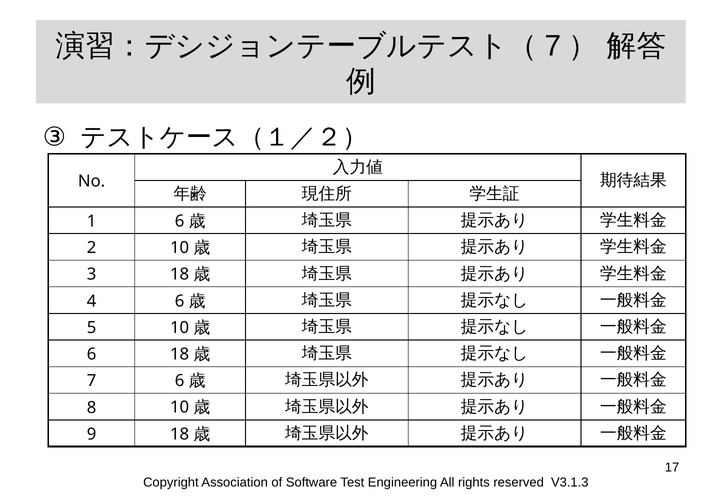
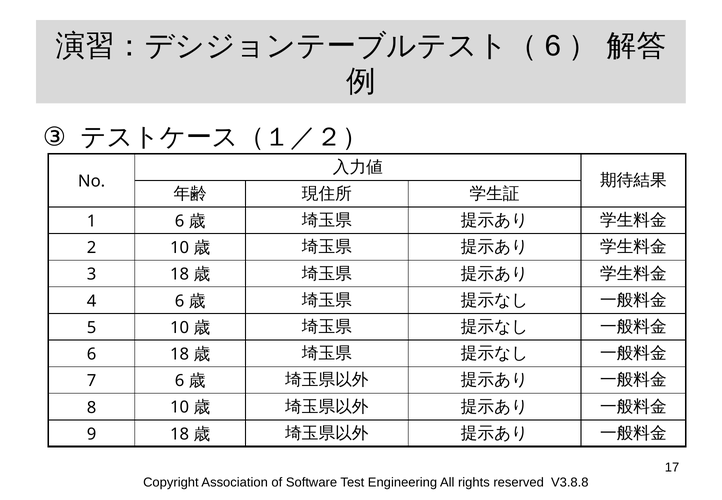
7: 7 -> 6 (553, 46)
V3.1.3: V3.1.3 -> V3.8.8 (570, 482)
